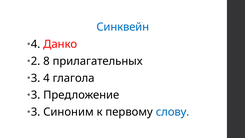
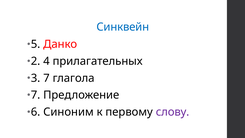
4: 4 -> 5 (36, 44)
8: 8 -> 4 (46, 61)
3 4: 4 -> 7 (46, 78)
3: 3 -> 7 (36, 95)
3: 3 -> 6 (36, 112)
слову colour: blue -> purple (173, 112)
